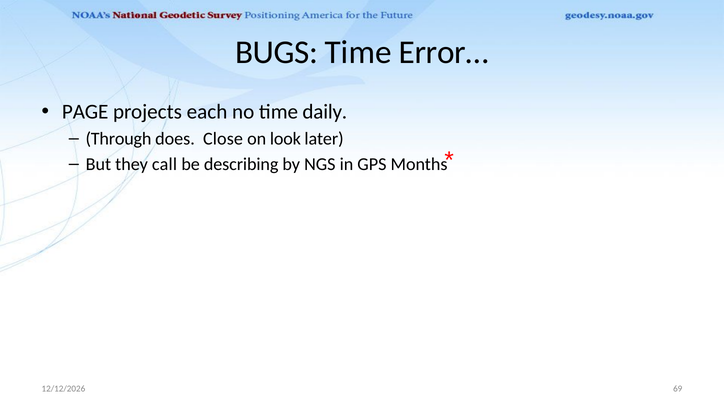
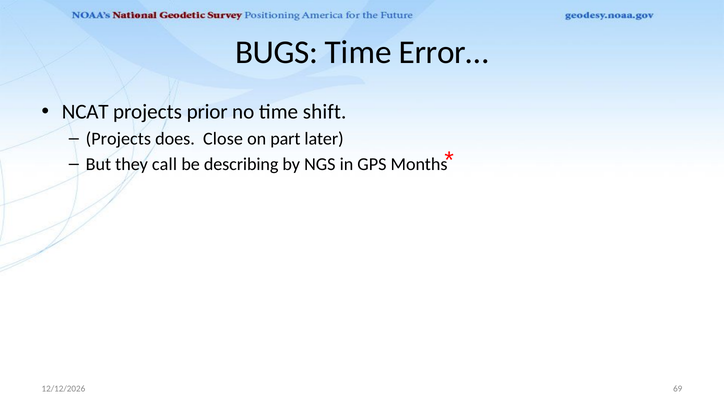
PAGE: PAGE -> NCAT (85, 112)
each: each -> prior (207, 112)
daily: daily -> shift (325, 112)
Through: Through -> Projects (118, 139)
look: look -> part (285, 139)
